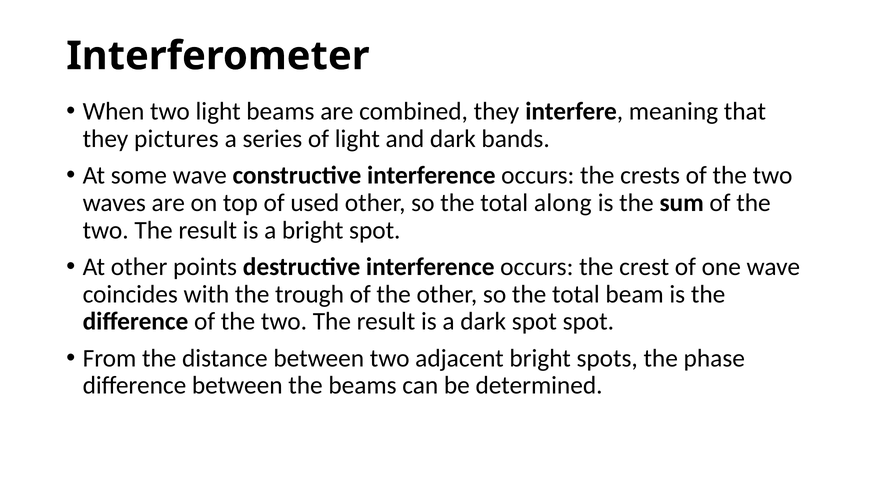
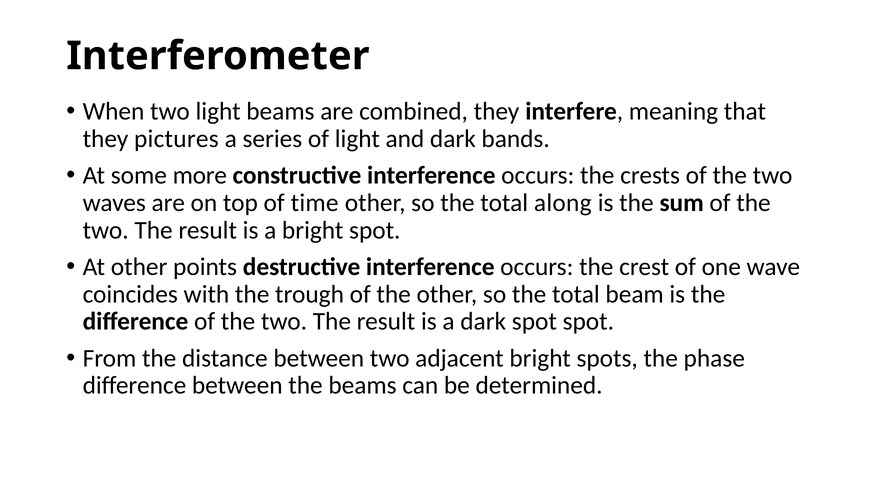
some wave: wave -> more (200, 175)
used: used -> time (315, 202)
